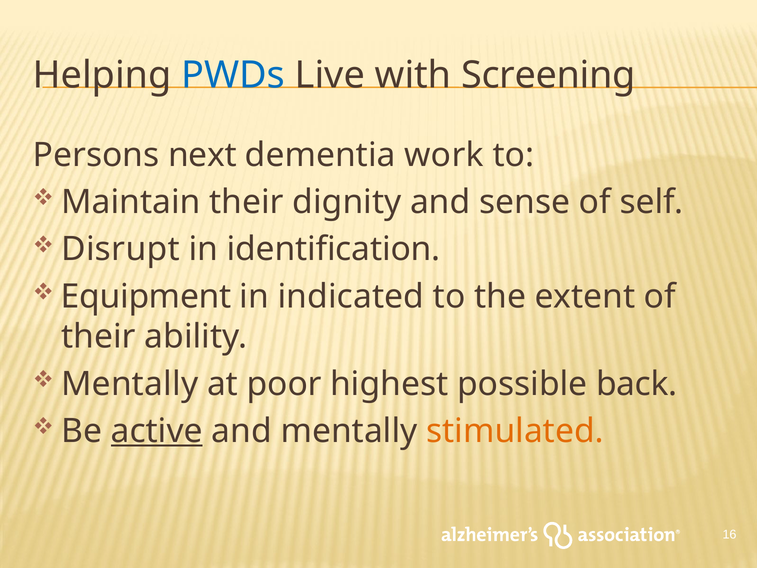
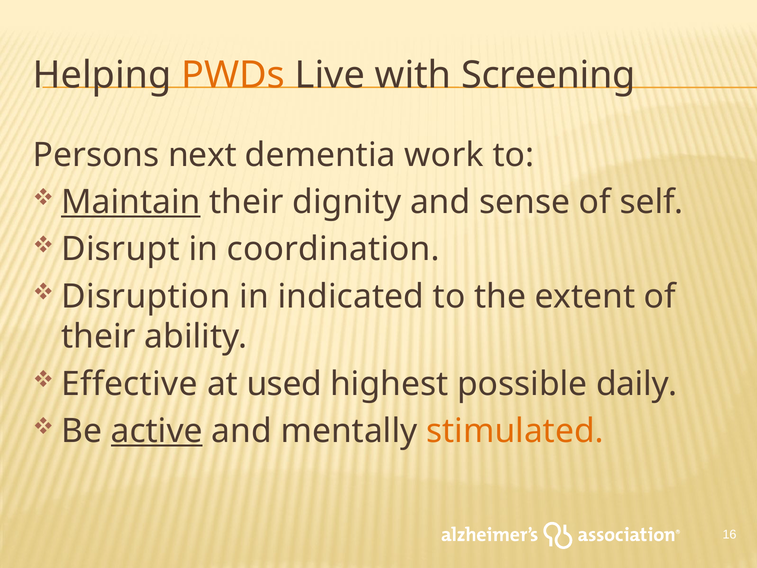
PWDs colour: blue -> orange (233, 75)
Maintain underline: none -> present (131, 202)
identification: identification -> coordination (333, 249)
Equipment: Equipment -> Disruption (146, 296)
Mentally: Mentally -> Effective (130, 384)
poor: poor -> used (284, 384)
back: back -> daily (637, 384)
